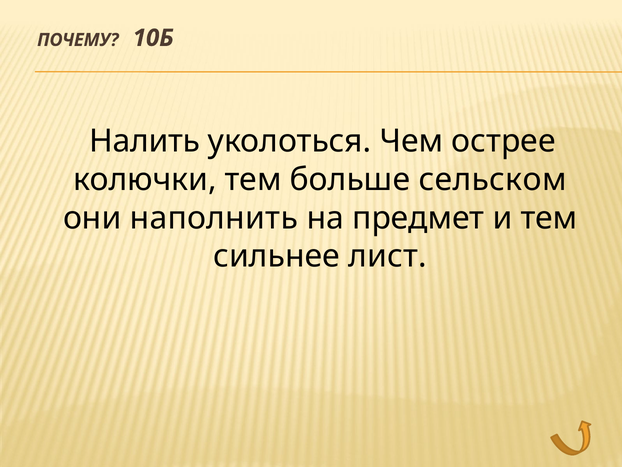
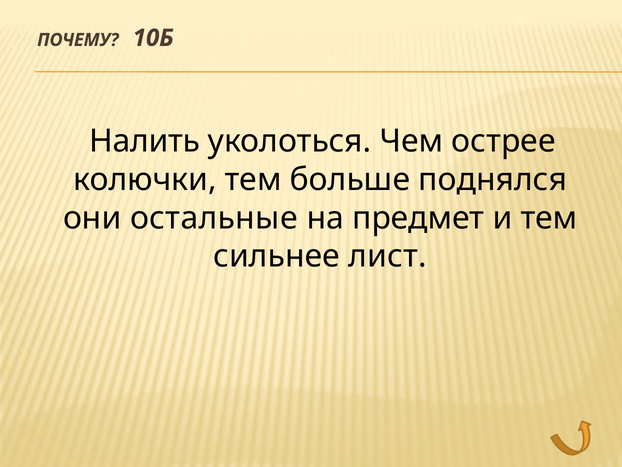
сельском: сельском -> поднялся (493, 179)
наполнить: наполнить -> остальные (214, 218)
